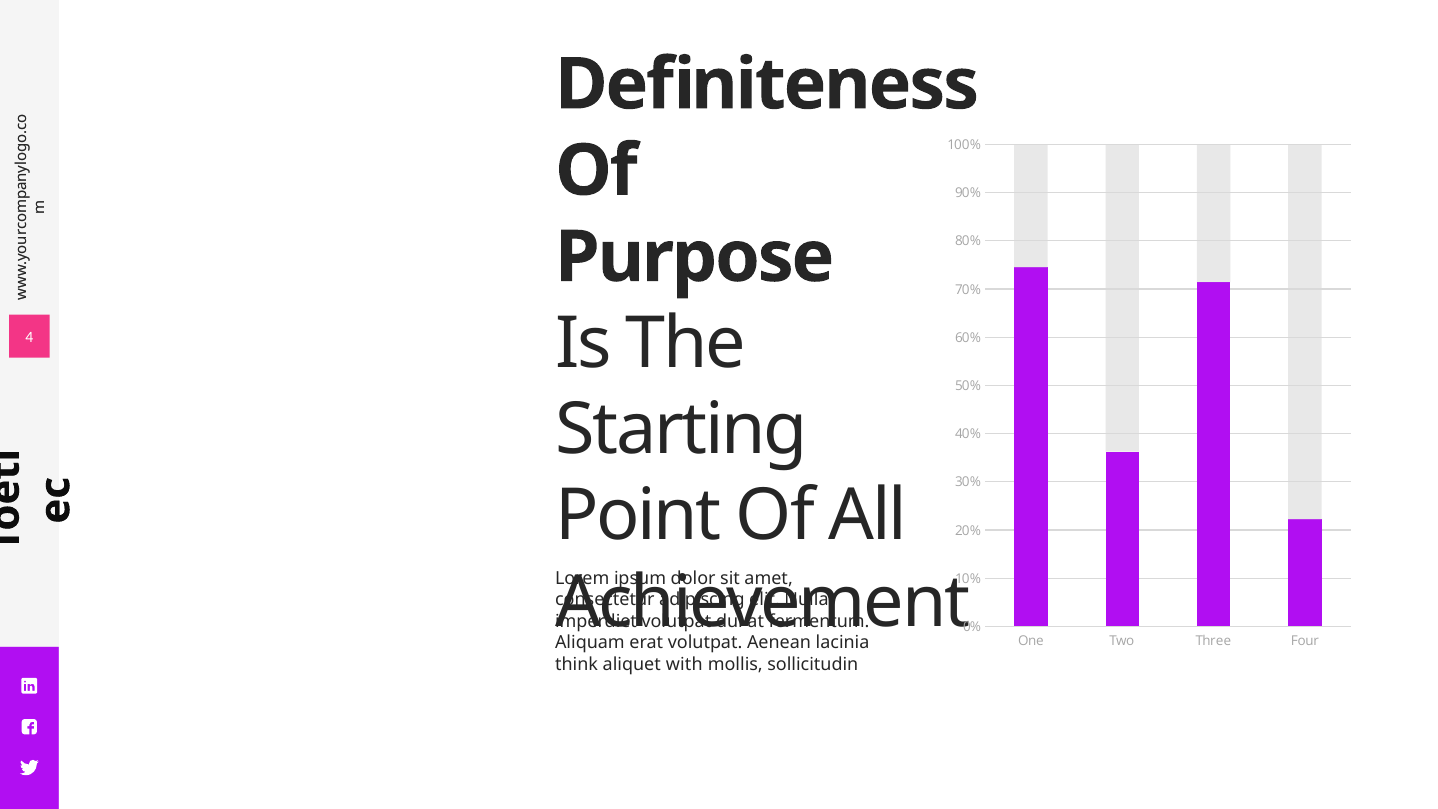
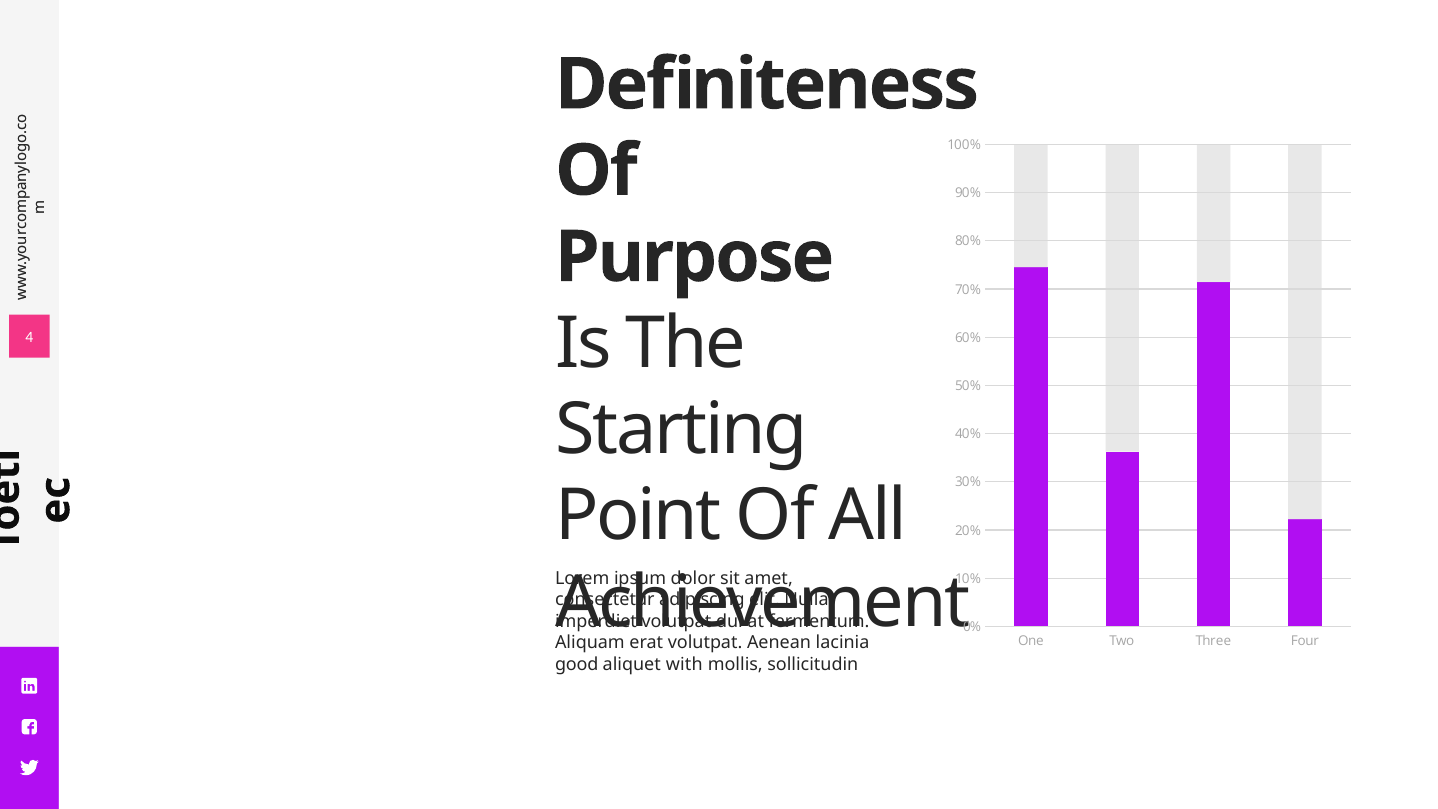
think: think -> good (577, 665)
